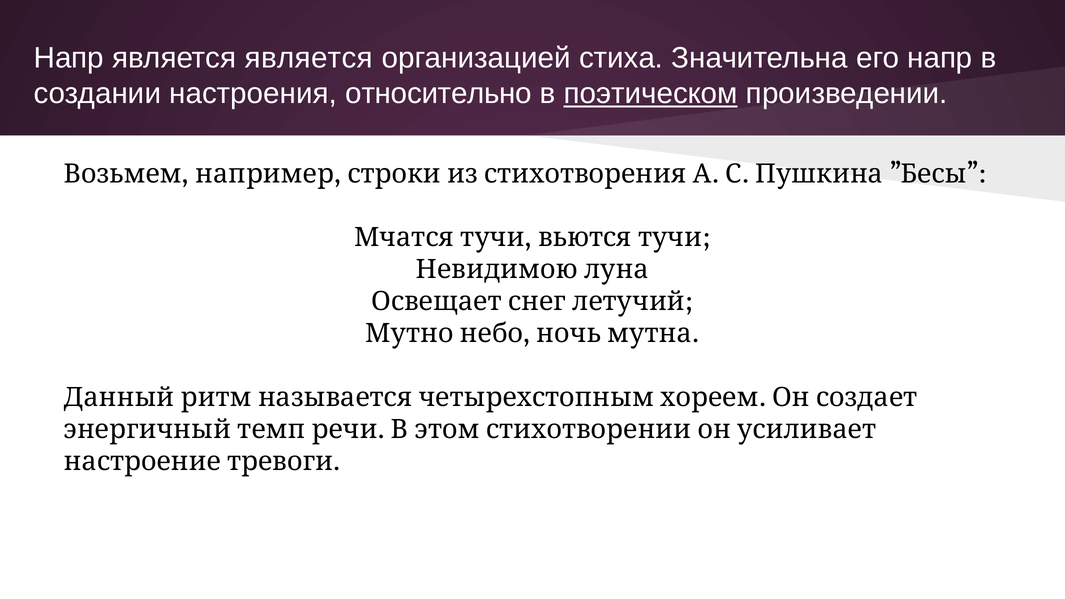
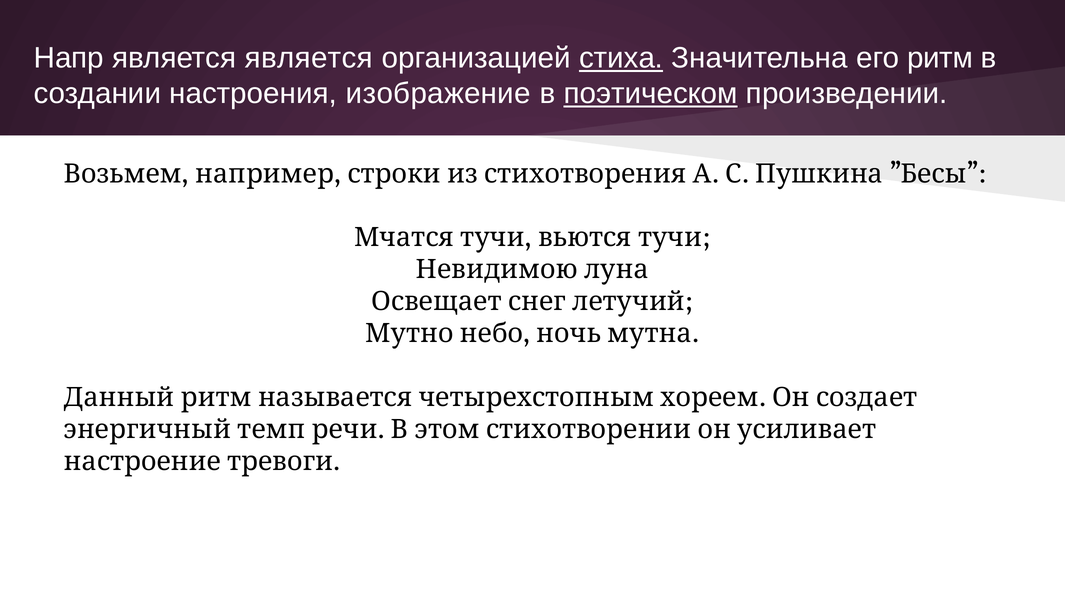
стиха underline: none -> present (621, 58)
его напр: напр -> ритм (940, 58)
относительно: относительно -> изображение (438, 94)
